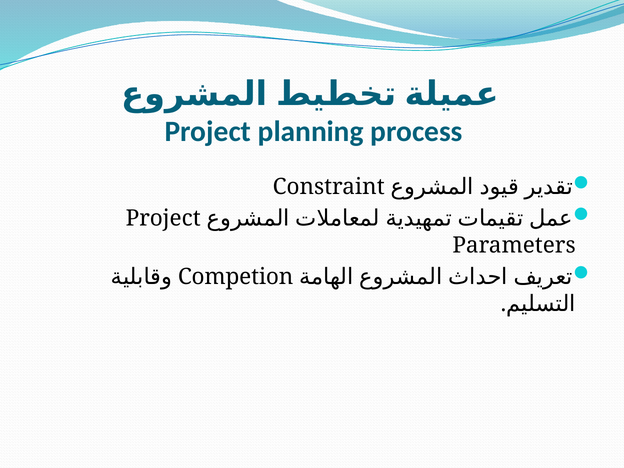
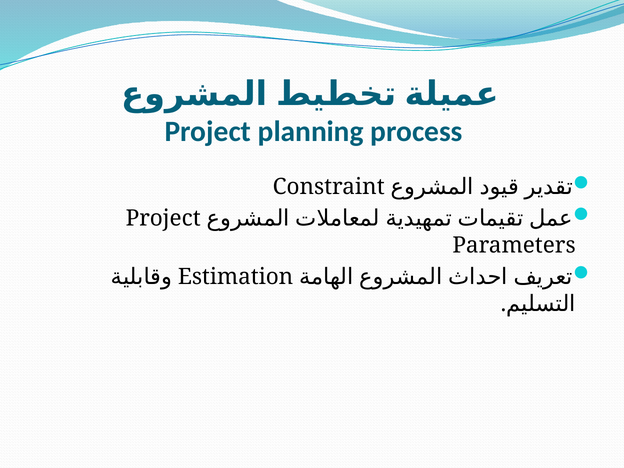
Competion: Competion -> Estimation (236, 277)
